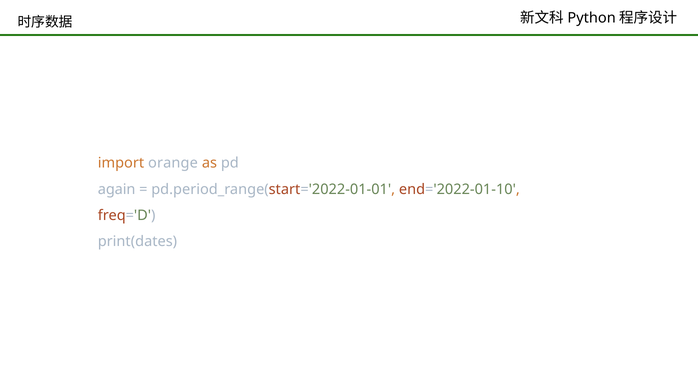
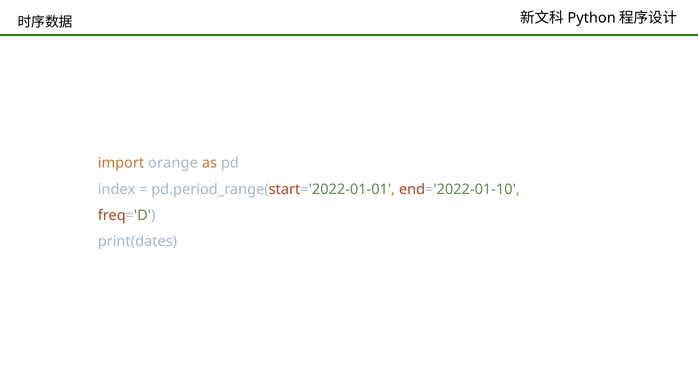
again: again -> index (117, 190)
